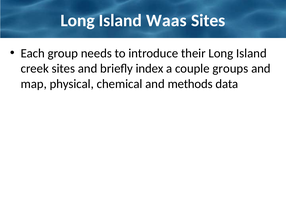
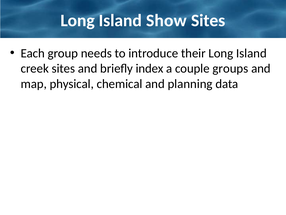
Waas: Waas -> Show (166, 20)
methods: methods -> planning (190, 84)
